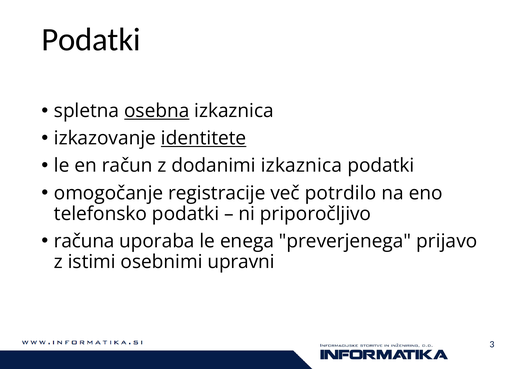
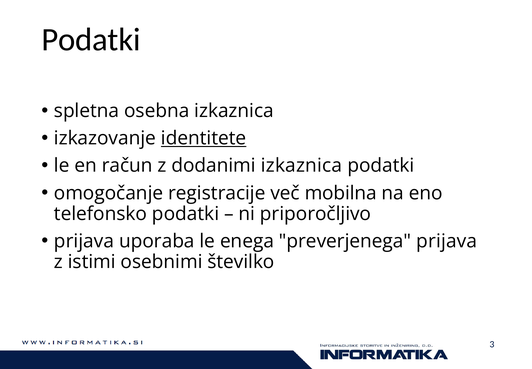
osebna underline: present -> none (157, 111)
potrdilo: potrdilo -> mobilna (341, 193)
računa: računa -> prijava (84, 241)
preverjenega prijavo: prijavo -> prijava (447, 241)
upravni: upravni -> številko (241, 261)
